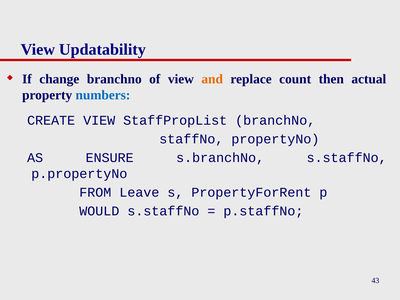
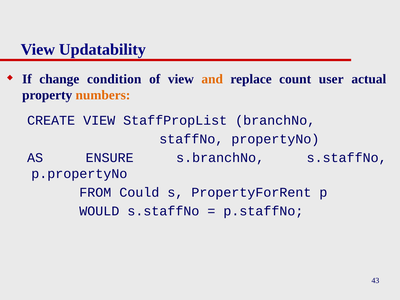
change branchno: branchno -> condition (114, 79)
then: then -> user (331, 79)
numbers colour: blue -> orange (103, 95)
Leave: Leave -> Could (139, 193)
